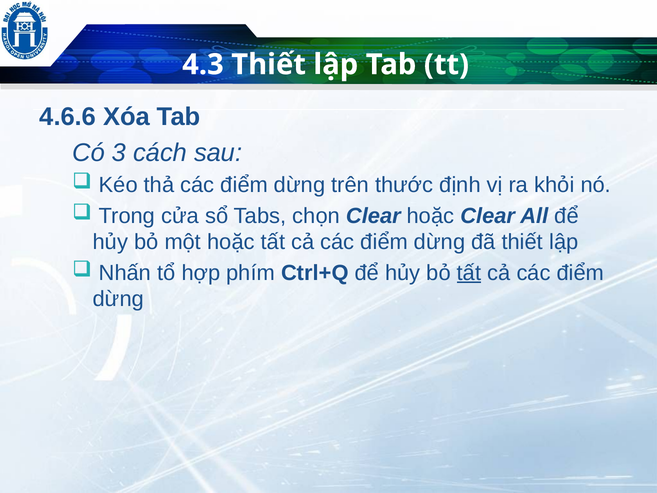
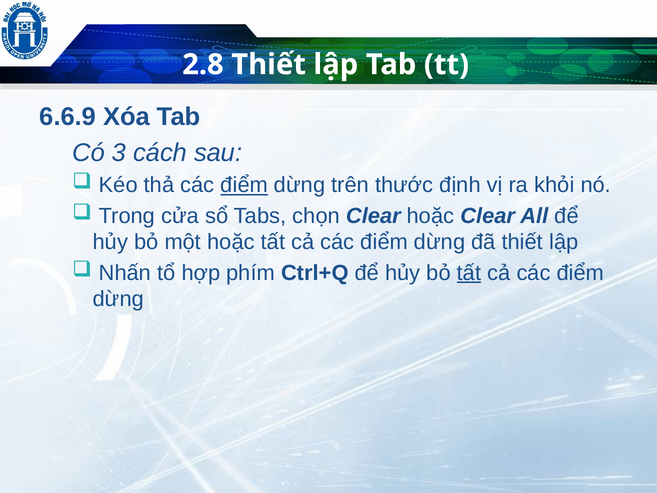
4.3: 4.3 -> 2.8 (203, 64)
4.6.6: 4.6.6 -> 6.6.9 (68, 117)
điểm underline: none -> present (244, 185)
